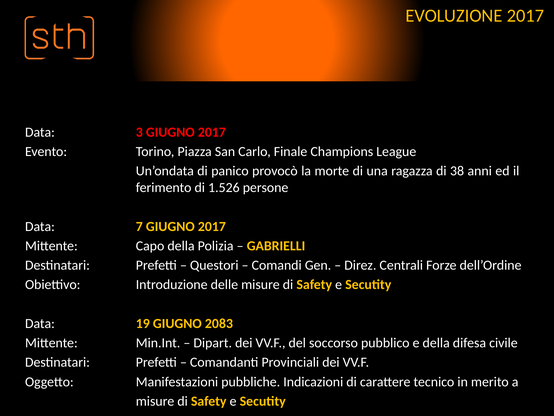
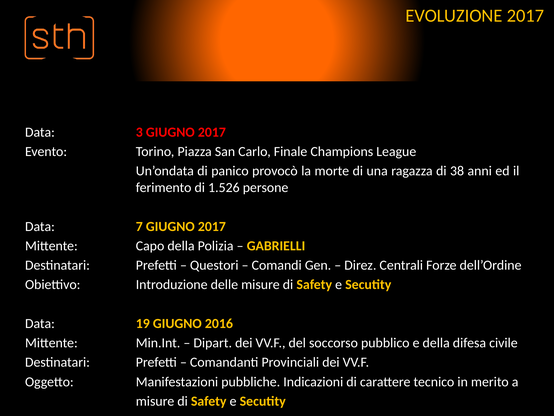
2083: 2083 -> 2016 (219, 323)
